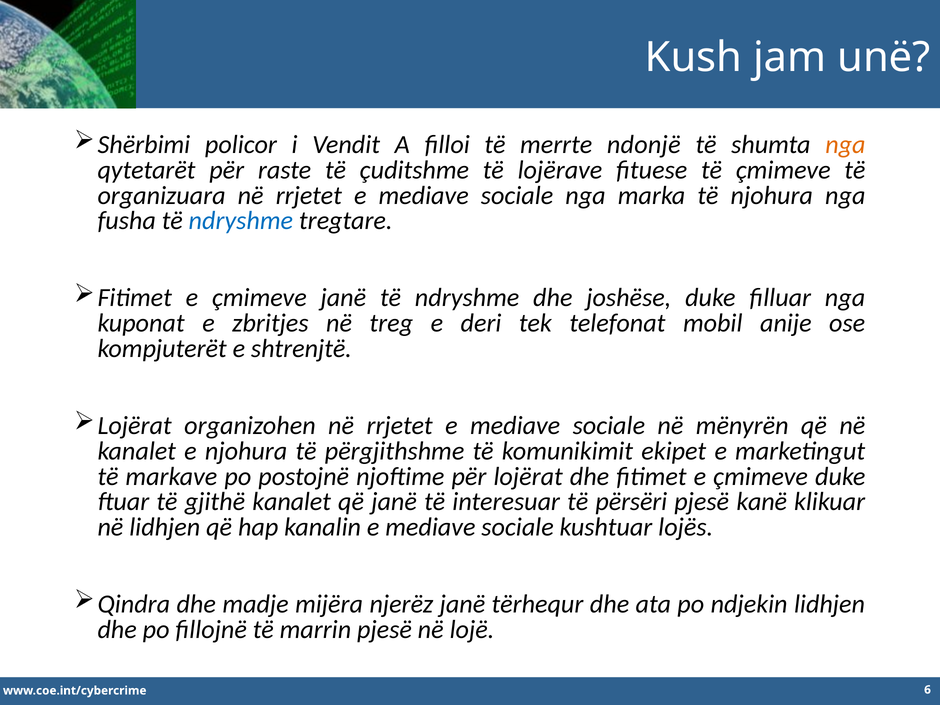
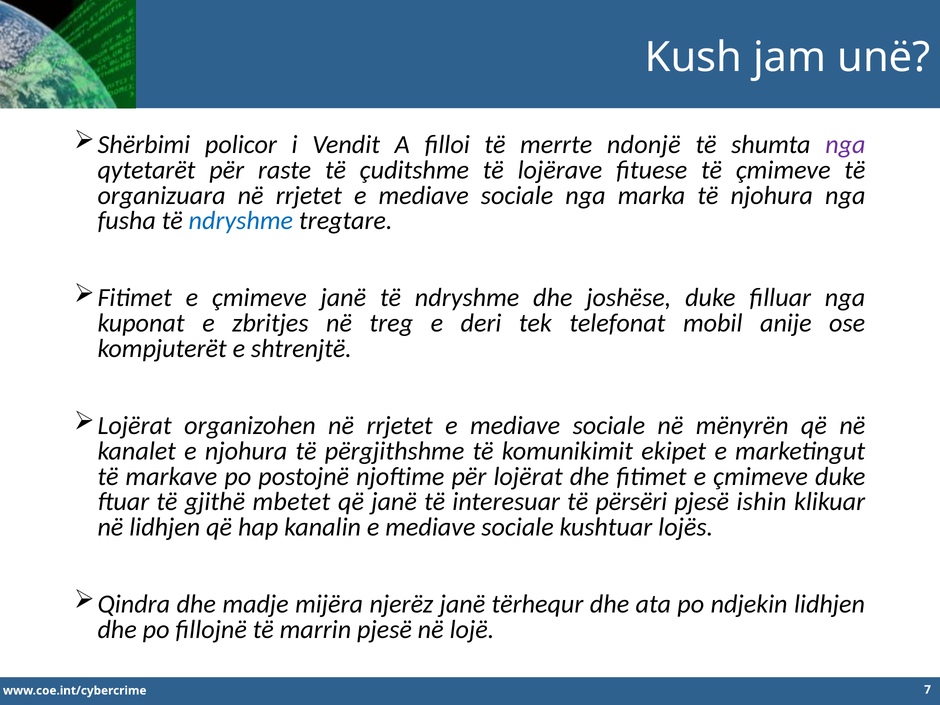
nga colour: orange -> purple (845, 145)
gjithë kanalet: kanalet -> mbetet (291, 502)
kanë: kanë -> ishin (761, 502)
6: 6 -> 7 (928, 690)
